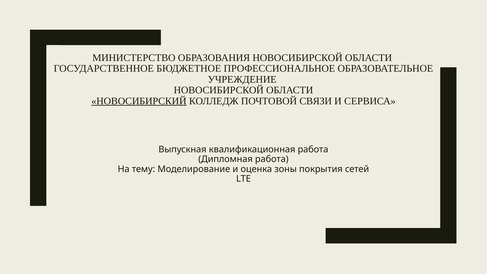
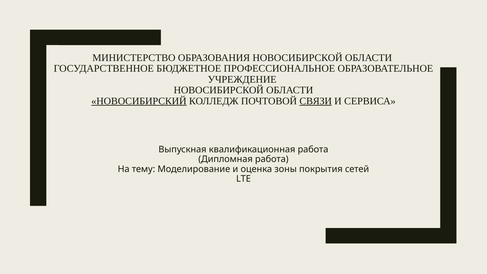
СВЯЗИ underline: none -> present (316, 101)
